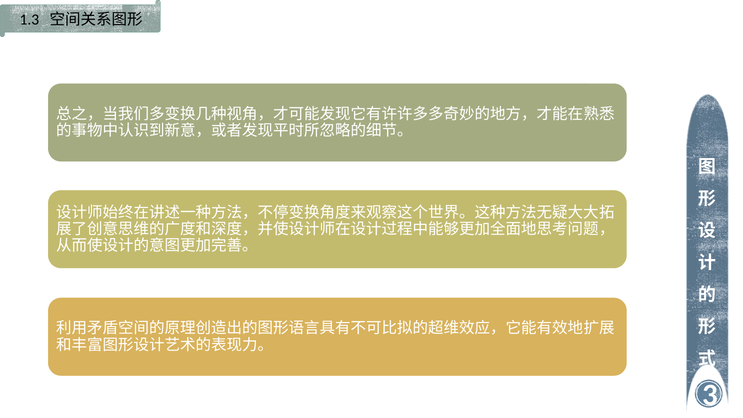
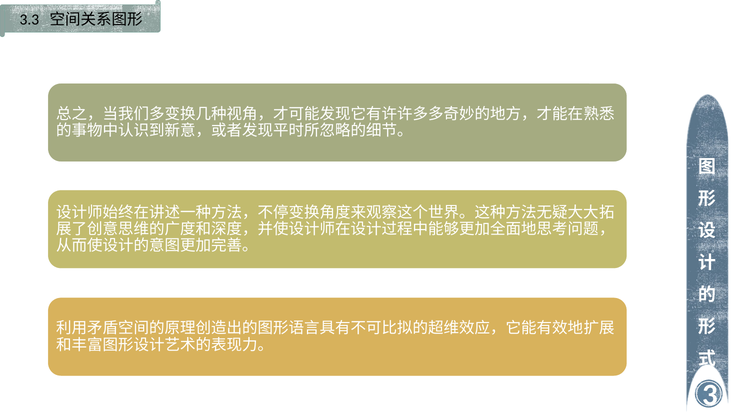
1.3: 1.3 -> 3.3 (29, 19)
